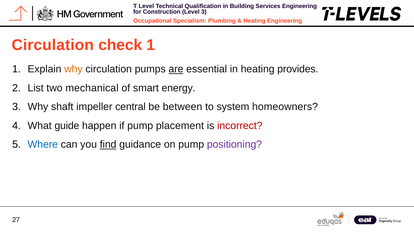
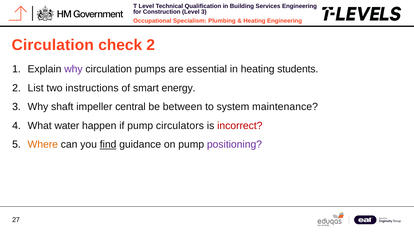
check 1: 1 -> 2 (151, 45)
why colour: orange -> purple (73, 69)
are underline: present -> none (176, 69)
provides: provides -> students (298, 69)
mechanical: mechanical -> instructions (92, 88)
homeowners: homeowners -> maintenance (285, 107)
guide: guide -> water (67, 125)
placement: placement -> circulators (180, 125)
Where colour: blue -> orange (43, 144)
